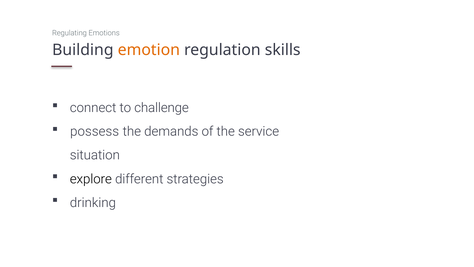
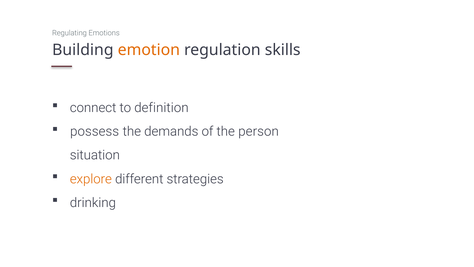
challenge: challenge -> definition (161, 108)
service: service -> person (259, 131)
explore colour: black -> orange (91, 179)
